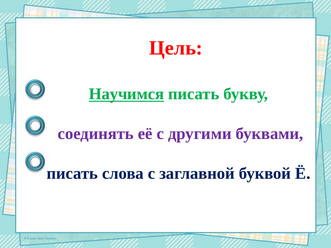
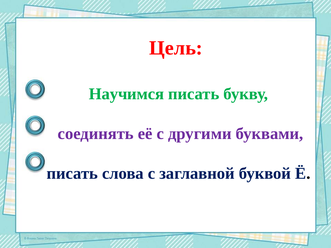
Научимся underline: present -> none (126, 94)
